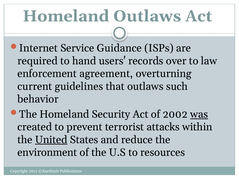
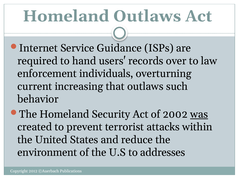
agreement: agreement -> individuals (106, 74)
guidelines: guidelines -> increasing (79, 86)
United underline: present -> none (51, 140)
resources: resources -> addresses (163, 153)
